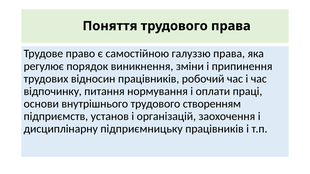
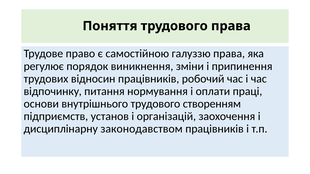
підприємницьку: підприємницьку -> законодавством (142, 129)
